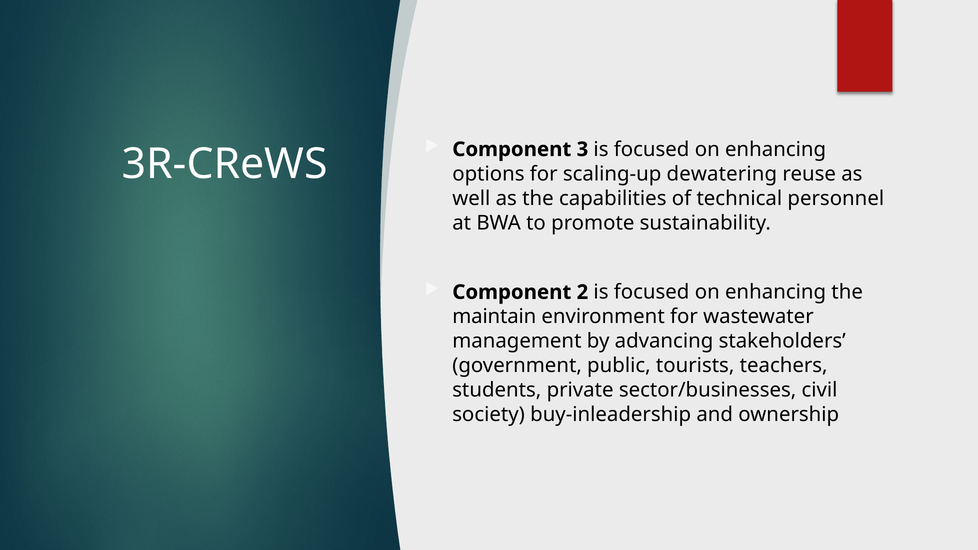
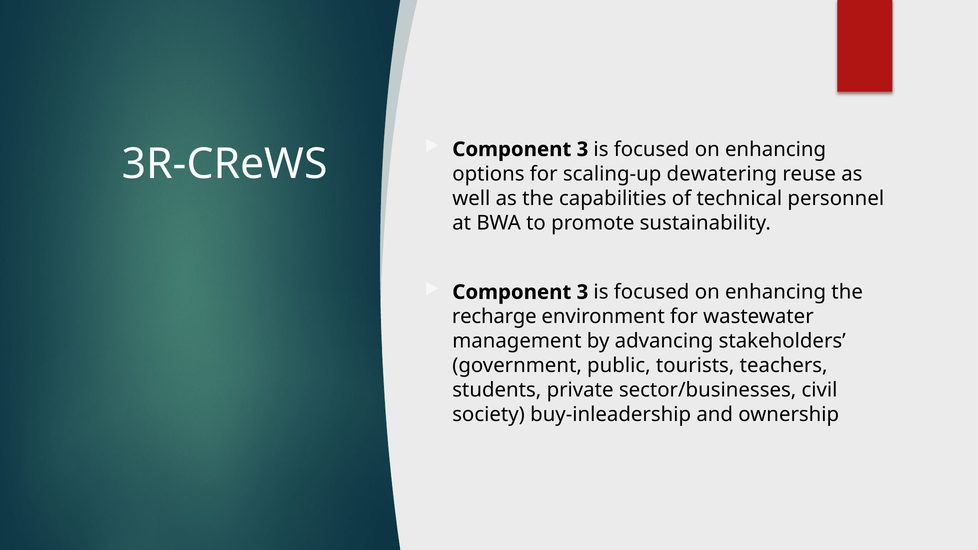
2: 2 -> 3 (582, 292)
maintain: maintain -> recharge (494, 317)
